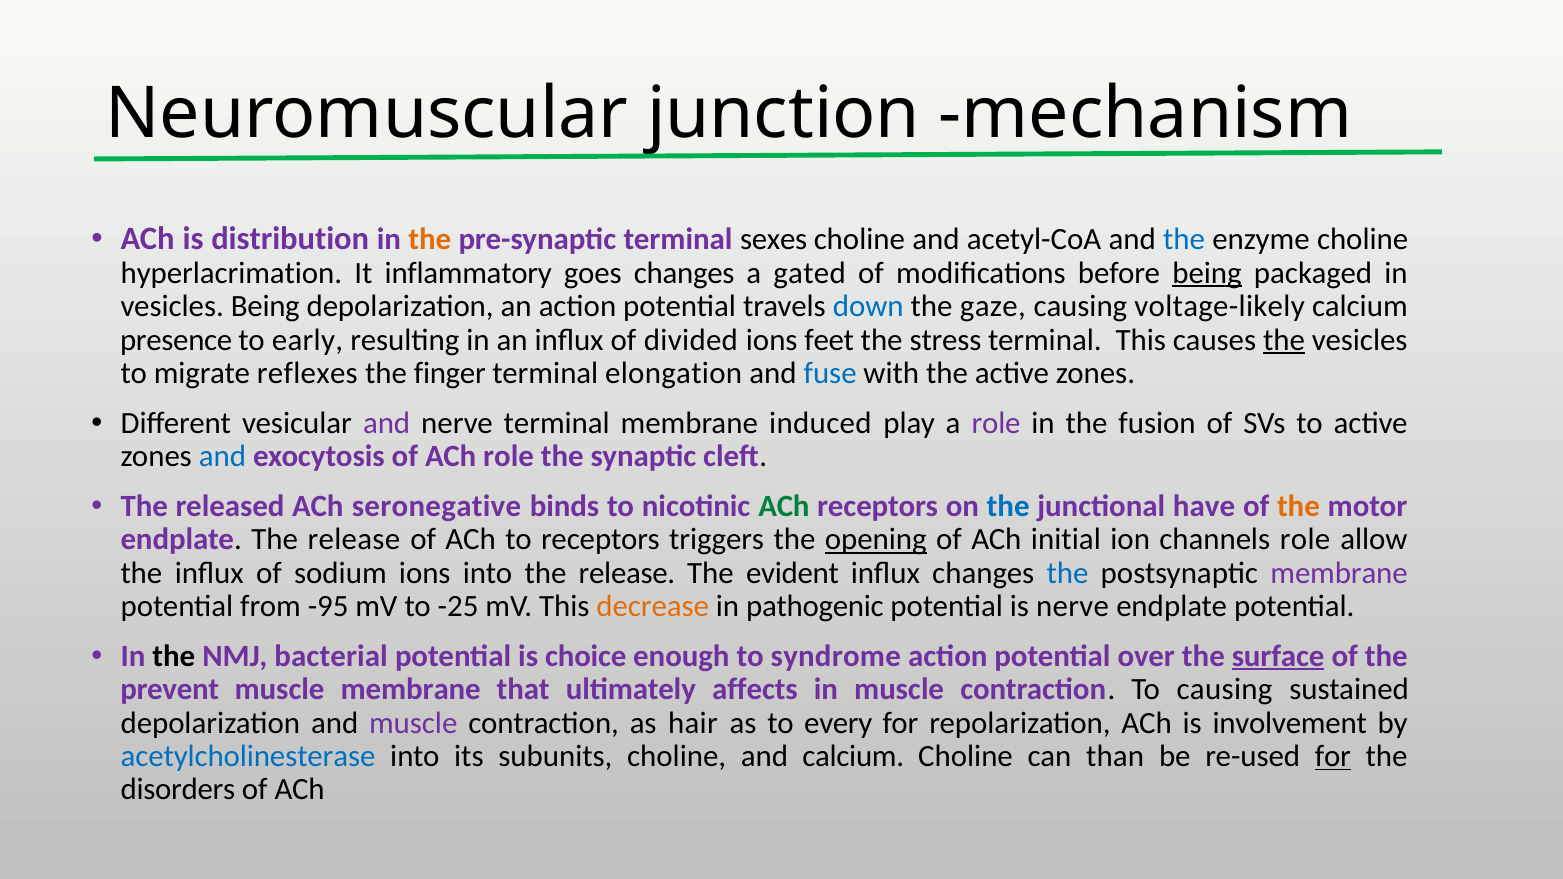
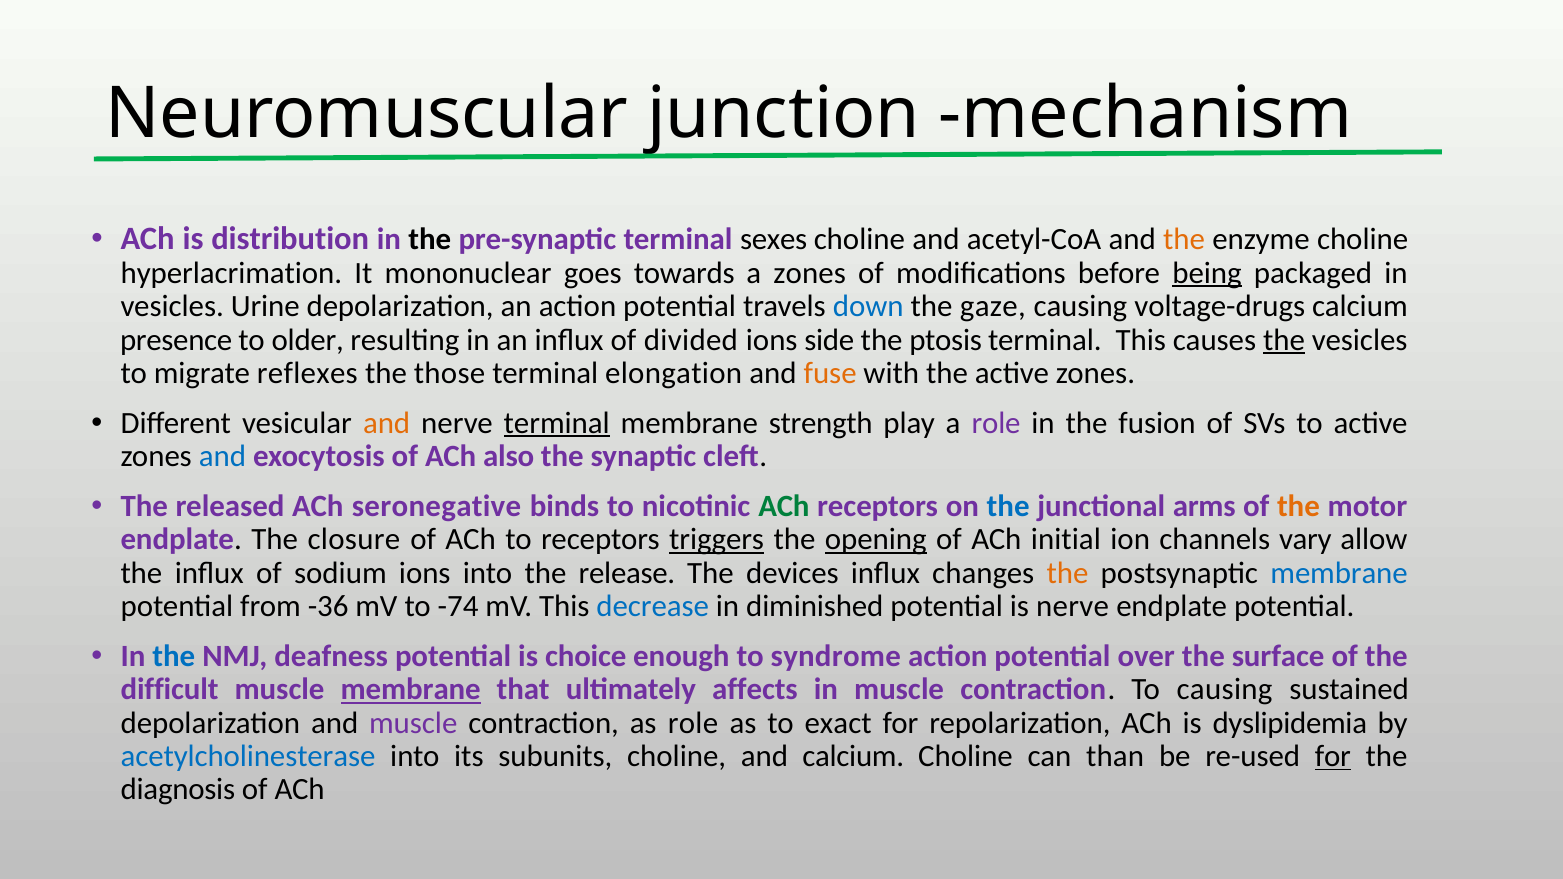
the colour: orange -> black (430, 239)
the colour: blue -> orange (1184, 239)
inflammatory: inflammatory -> mononuclear (468, 273)
goes changes: changes -> towards (684, 273)
a gated: gated -> zones (810, 273)
vesicles Being: Being -> Urine (265, 307)
voltage-likely: voltage-likely -> voltage-drugs (1220, 307)
early: early -> older (308, 340)
feet: feet -> side (829, 340)
stress: stress -> ptosis (946, 340)
finger: finger -> those (450, 373)
fuse colour: blue -> orange (830, 373)
and colour: purple -> orange (387, 423)
terminal underline: none -> present (557, 423)
induced: induced -> strength (821, 423)
ACh role: role -> also (509, 457)
have: have -> arms (1204, 506)
endplate The release: release -> closure (354, 540)
triggers underline: none -> present (717, 540)
channels role: role -> vary (1305, 540)
evident: evident -> devices (792, 573)
the colour: blue -> orange (1068, 573)
membrane colour: purple -> blue (1339, 573)
-95: -95 -> -36 (328, 606)
-25: -25 -> -74 (458, 606)
decrease colour: orange -> blue (653, 606)
pathogenic: pathogenic -> diminished (815, 606)
the colour: black -> blue (174, 656)
bacterial: bacterial -> deafness (331, 656)
surface underline: present -> none (1278, 656)
prevent: prevent -> difficult (170, 690)
membrane underline: none -> present (411, 690)
as hair: hair -> role (693, 723)
every: every -> exact (838, 723)
involvement: involvement -> dyslipidemia (1290, 723)
disorders: disorders -> diagnosis (178, 790)
